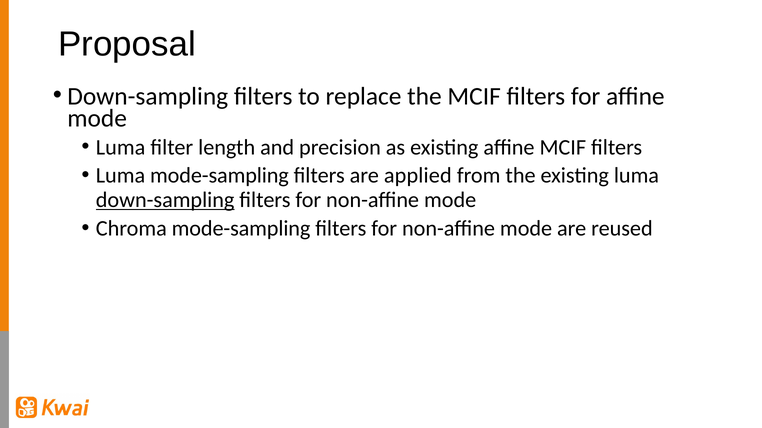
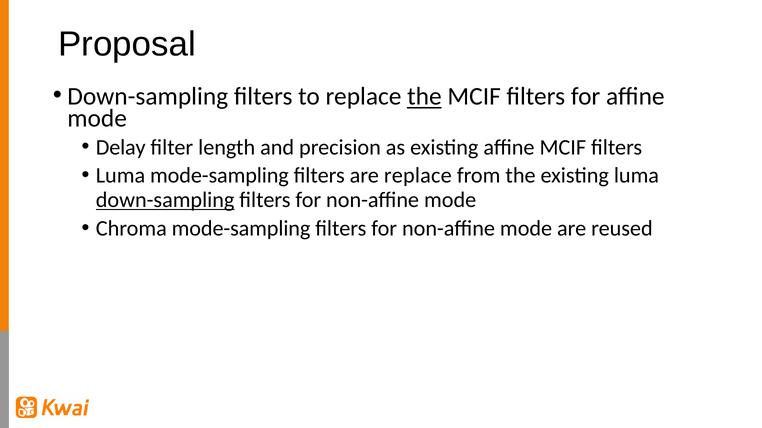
the underline: none -> present (424, 97)
Luma: Luma -> Delay (121, 147)
are applied: applied -> replace (418, 176)
